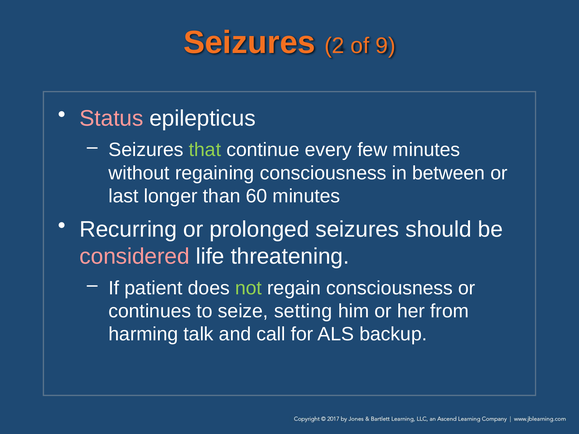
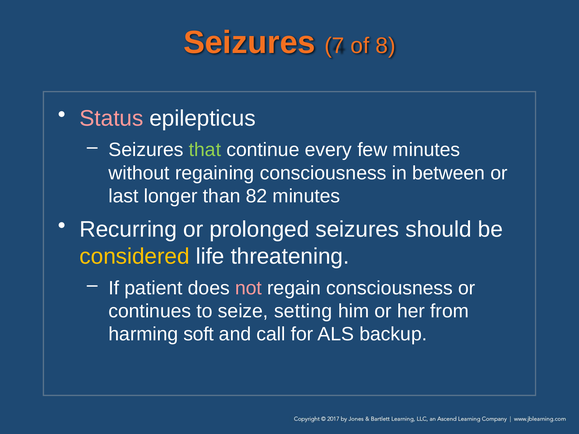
2: 2 -> 7 (334, 46)
9: 9 -> 8 (386, 46)
60: 60 -> 82 (257, 196)
considered colour: pink -> yellow (135, 257)
not colour: light green -> pink (248, 288)
talk: talk -> soft (199, 334)
